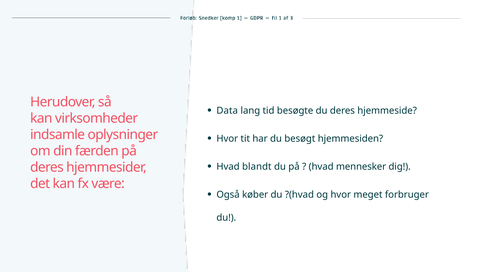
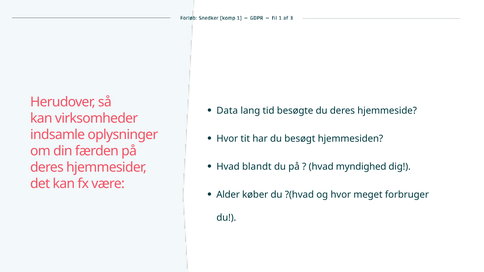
mennesker: mennesker -> myndighed (361, 167)
Også: Også -> Alder (228, 195)
